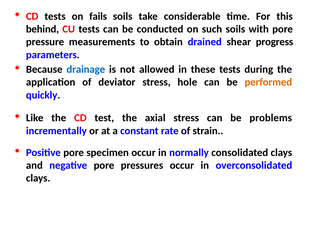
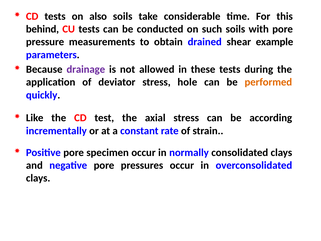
fails: fails -> also (98, 16)
progress: progress -> example (275, 42)
drainage colour: blue -> purple (86, 69)
problems: problems -> according (271, 118)
